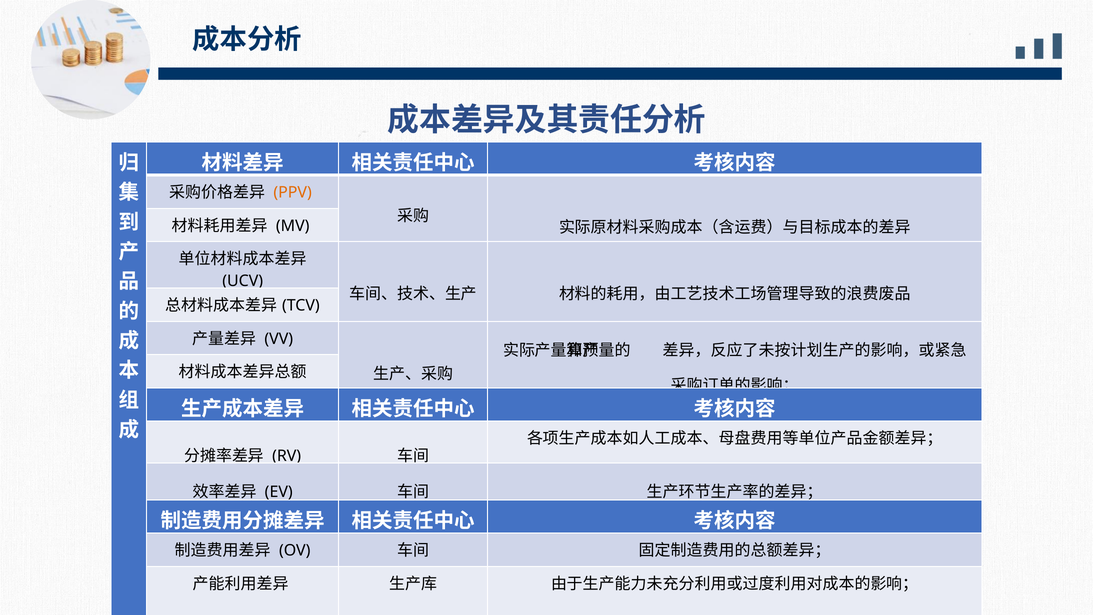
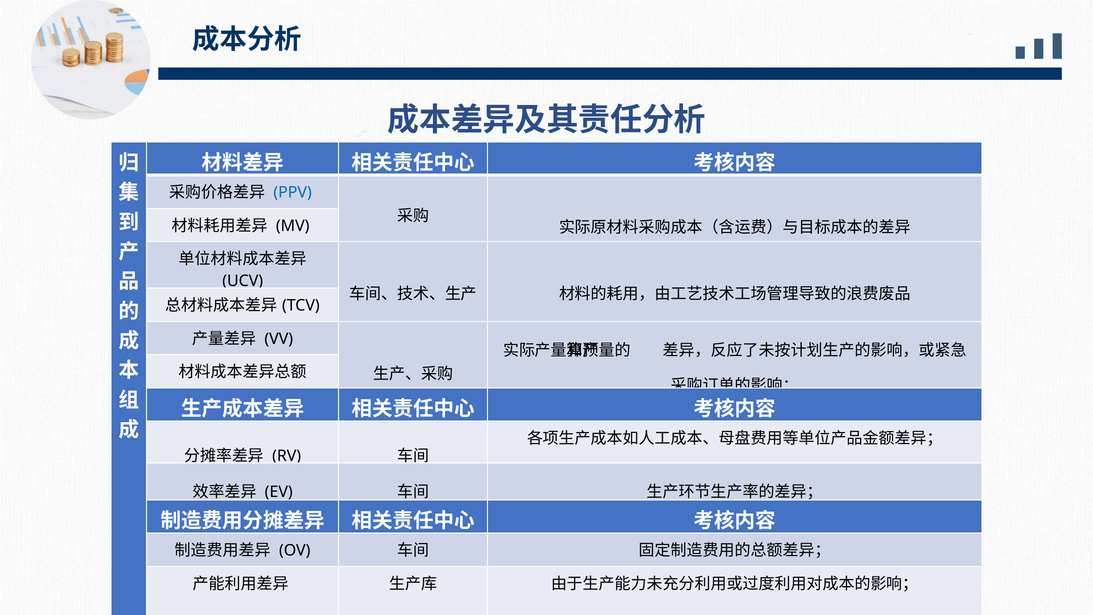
PPV colour: orange -> blue (293, 193)
